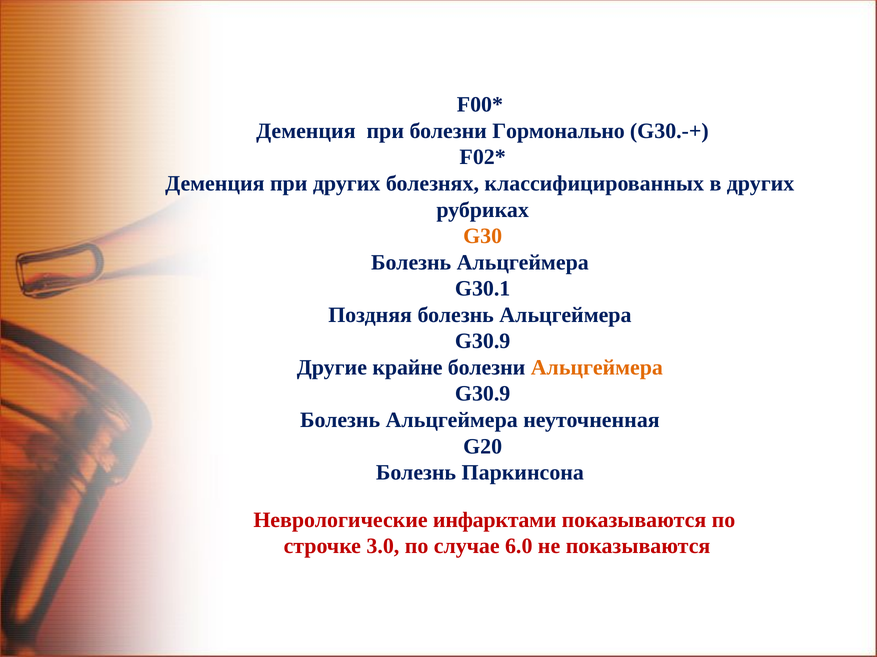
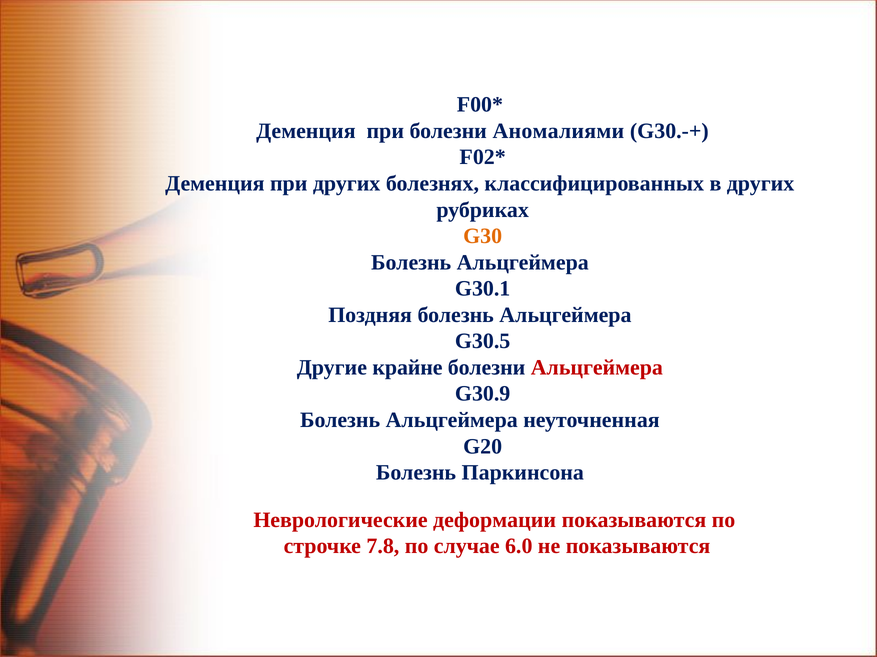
Гормонально: Гормонально -> Аномалиями (558, 131)
G30.9: G30.9 -> G30.5 (483, 342)
Альцгеймера colour: orange -> red (597, 368)
инфарктами: инфарктами -> деформации (495, 521)
3.0: 3.0 -> 7.8 (383, 547)
